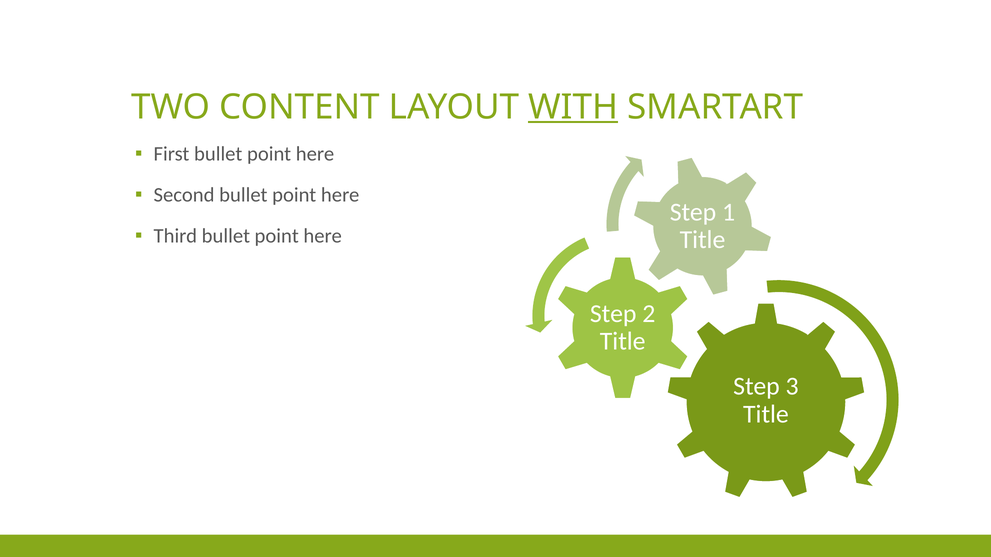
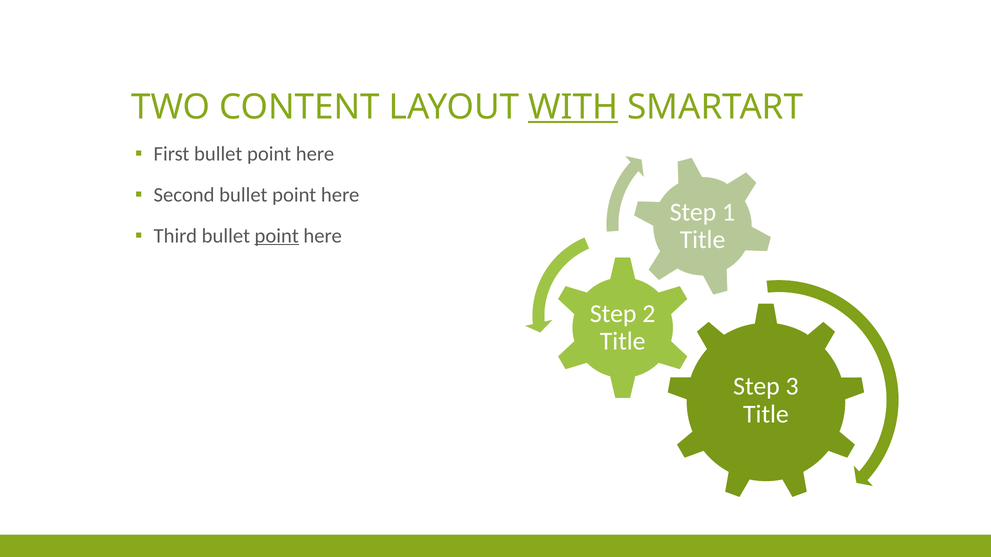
point underline: none -> present (277, 236)
